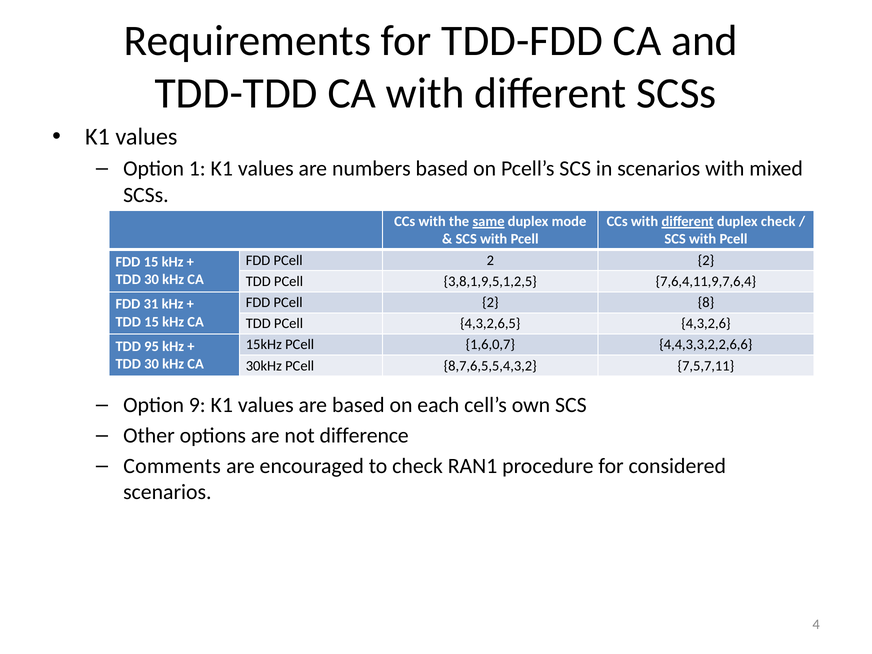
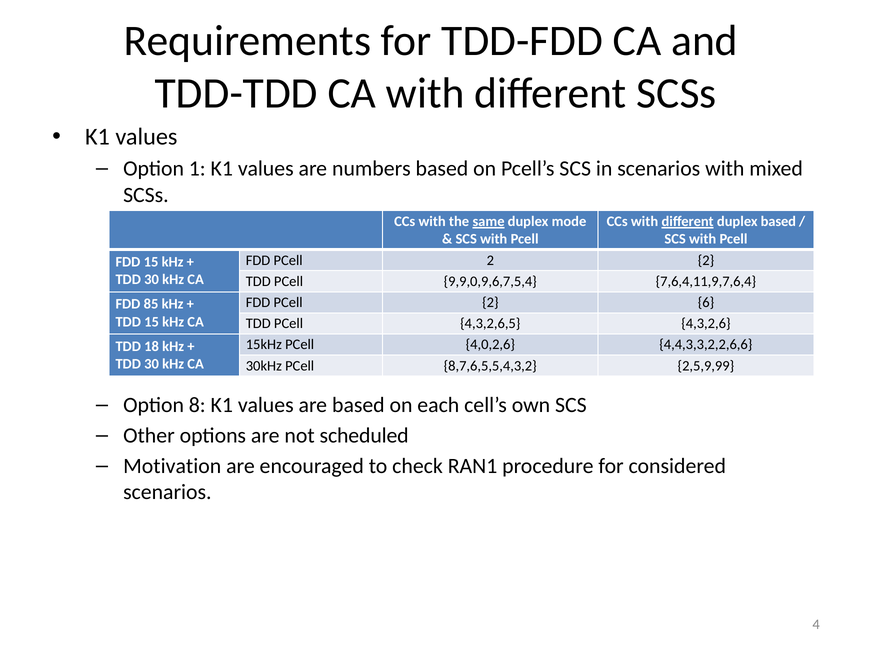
duplex check: check -> based (778, 221)
3,8,1,9,5,1,2,5: 3,8,1,9,5,1,2,5 -> 9,9,0,9,6,7,5,4 (490, 281)
8: 8 -> 6 (706, 302)
31: 31 -> 85 (151, 304)
1,6,0,7: 1,6,0,7 -> 4,0,2,6 (490, 345)
95: 95 -> 18 (152, 346)
7,5,7,11: 7,5,7,11 -> 2,5,9,99 (706, 366)
9: 9 -> 8 (197, 405)
difference: difference -> scheduled (364, 436)
Comments: Comments -> Motivation (172, 466)
